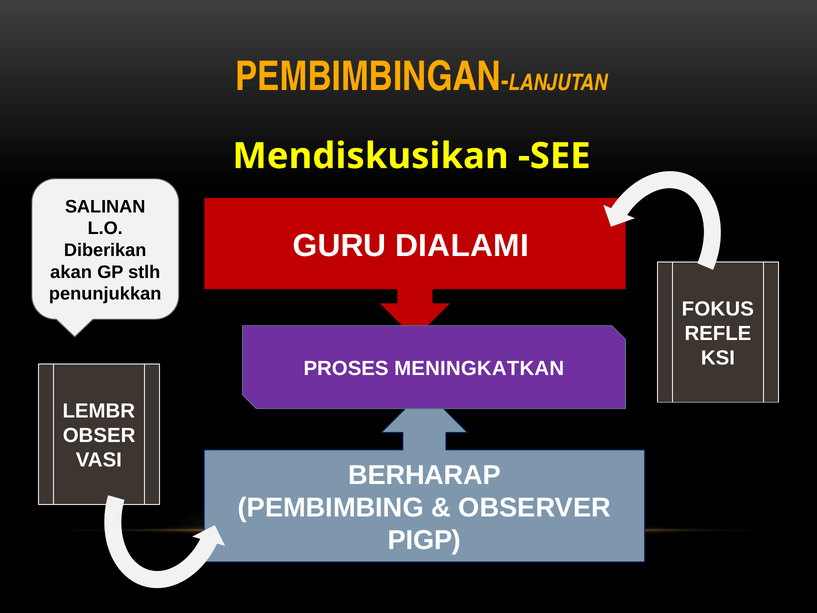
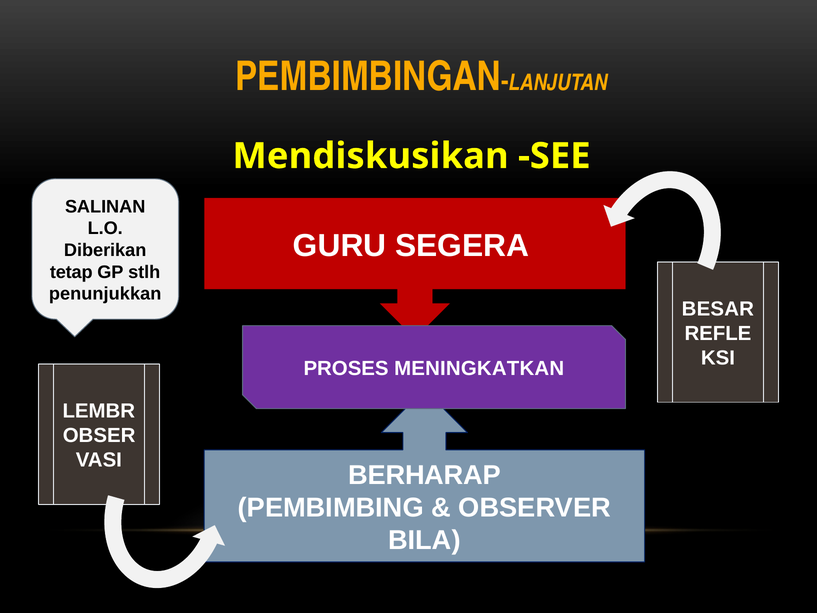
DIALAMI: DIALAMI -> SEGERA (462, 246)
akan: akan -> tetap (71, 272)
FOKUS: FOKUS -> BESAR (718, 309)
PIGP: PIGP -> BILA (424, 540)
